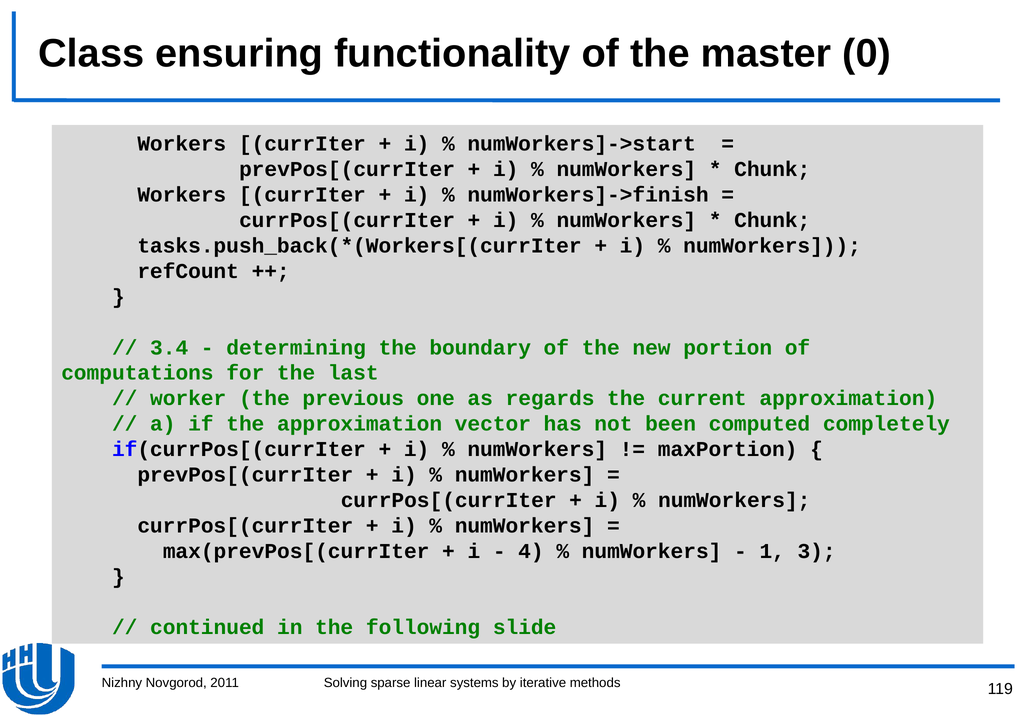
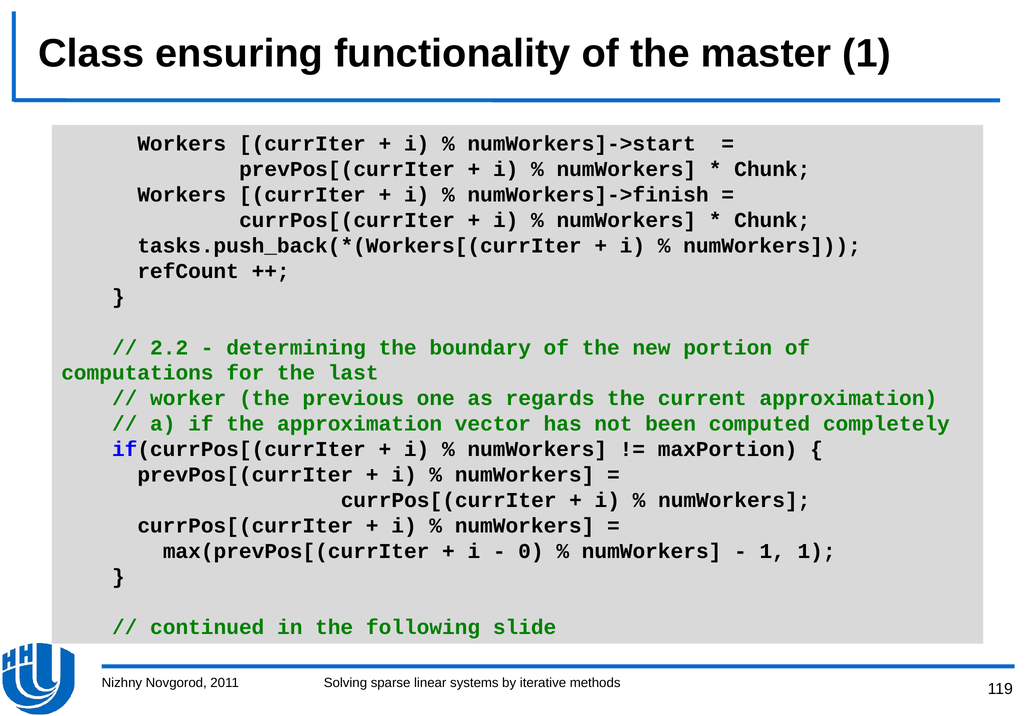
master 0: 0 -> 1 (867, 54)
3.4: 3.4 -> 2.2 (169, 348)
4: 4 -> 0 (531, 551)
1 3: 3 -> 1 (817, 551)
